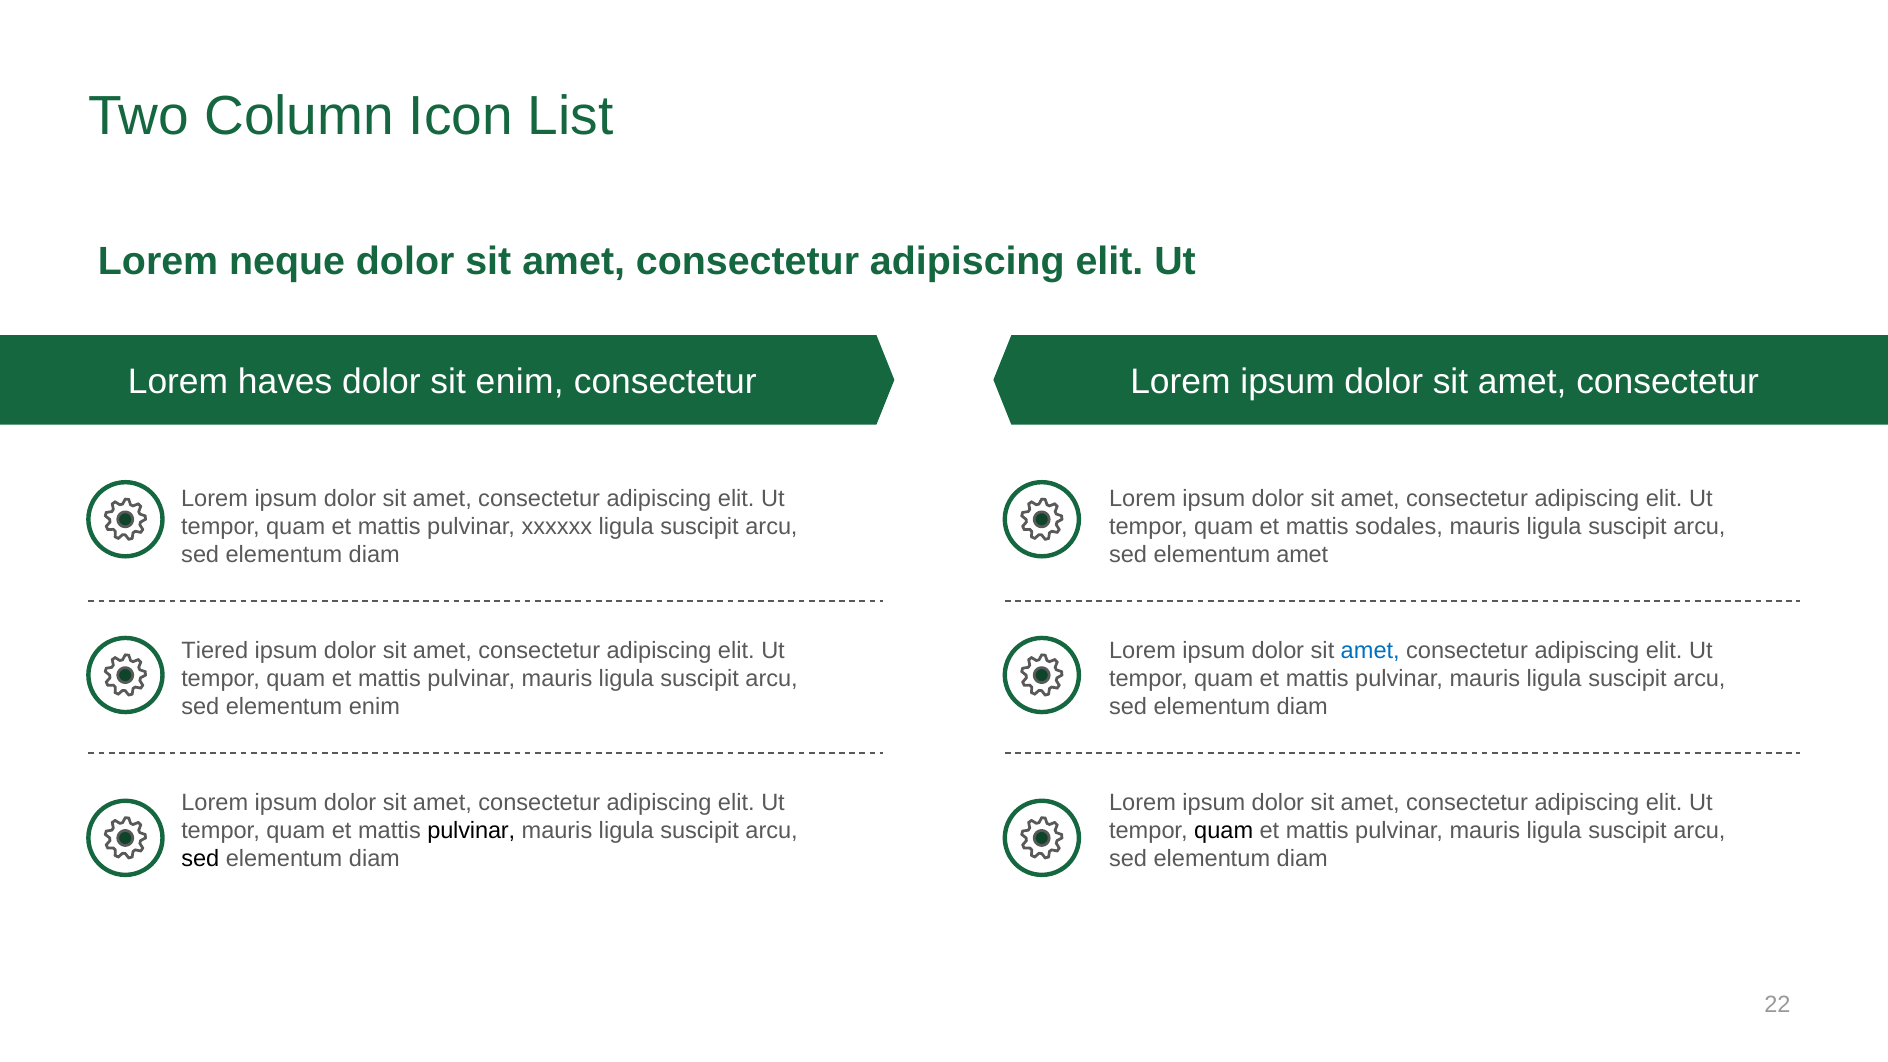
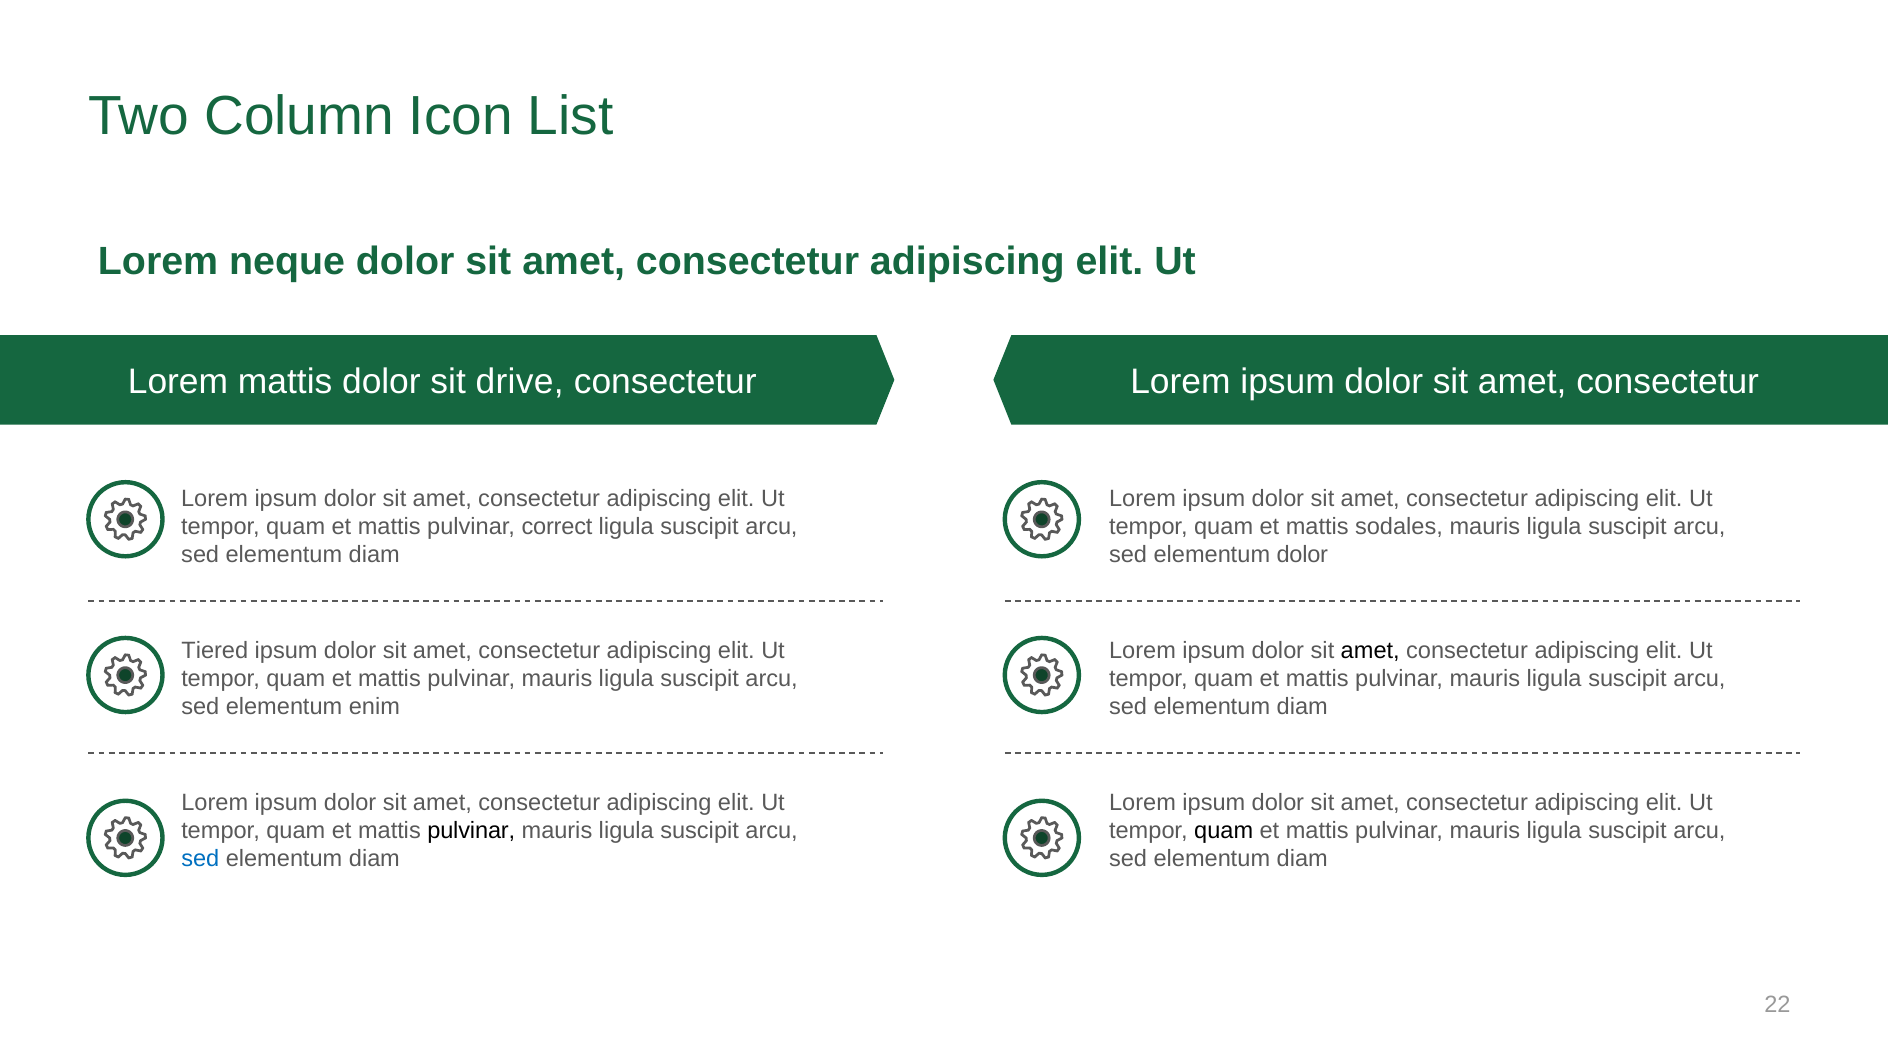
Lorem haves: haves -> mattis (285, 382)
sit enim: enim -> drive (520, 382)
xxxxxx: xxxxxx -> correct (557, 527)
elementum amet: amet -> dolor (1302, 555)
amet colour: blue -> black (1370, 650)
sed colour: black -> blue (200, 859)
